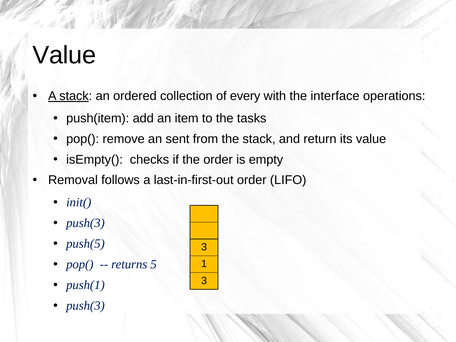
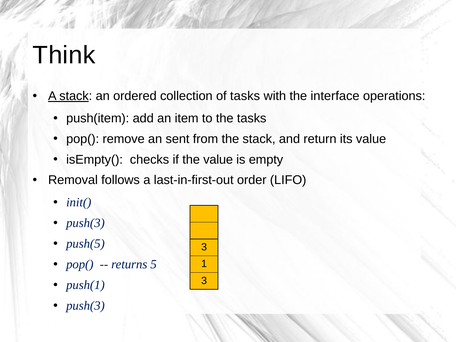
Value: Value -> Think (64, 55)
of every: every -> tasks (245, 96)
the order: order -> value (218, 159)
